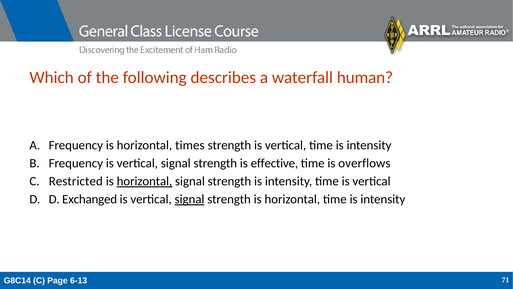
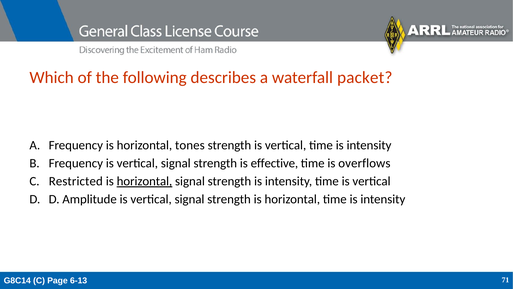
human: human -> packet (365, 77)
times: times -> tones (190, 145)
Exchanged: Exchanged -> Amplitude (90, 199)
signal underline: present -> none (190, 199)
